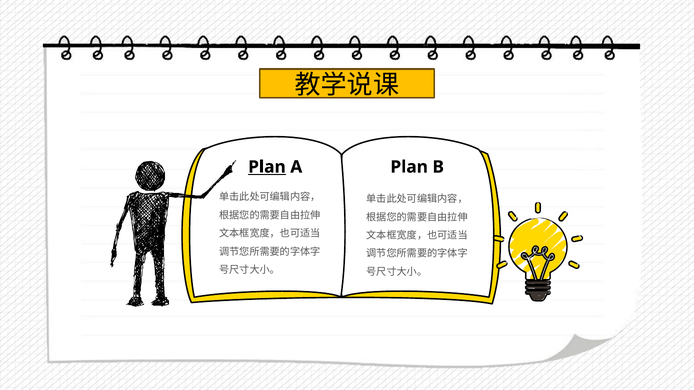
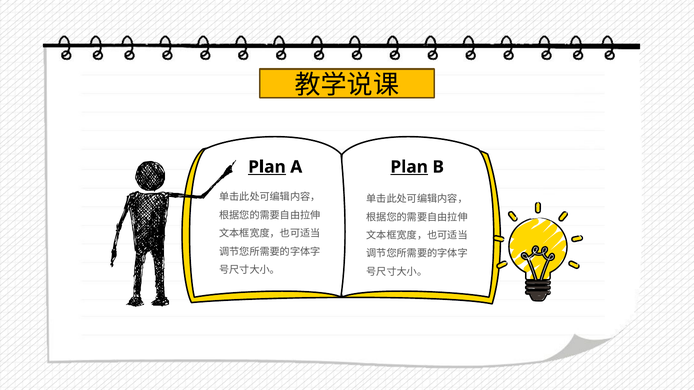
Plan underline: none -> present (409, 167)
